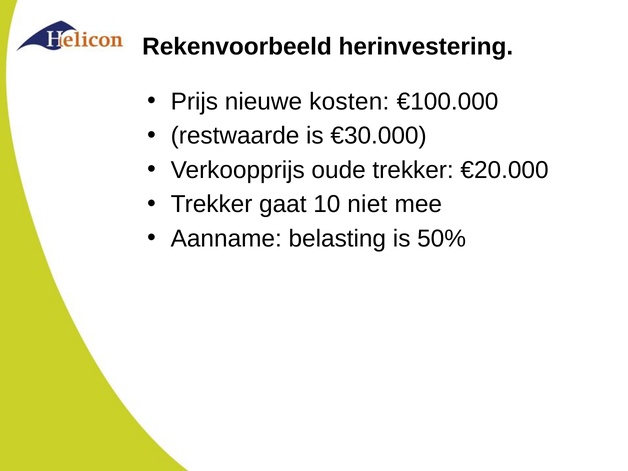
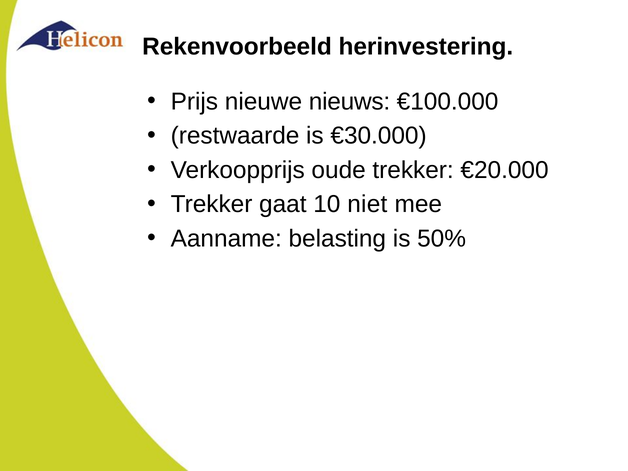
kosten: kosten -> nieuws (349, 102)
